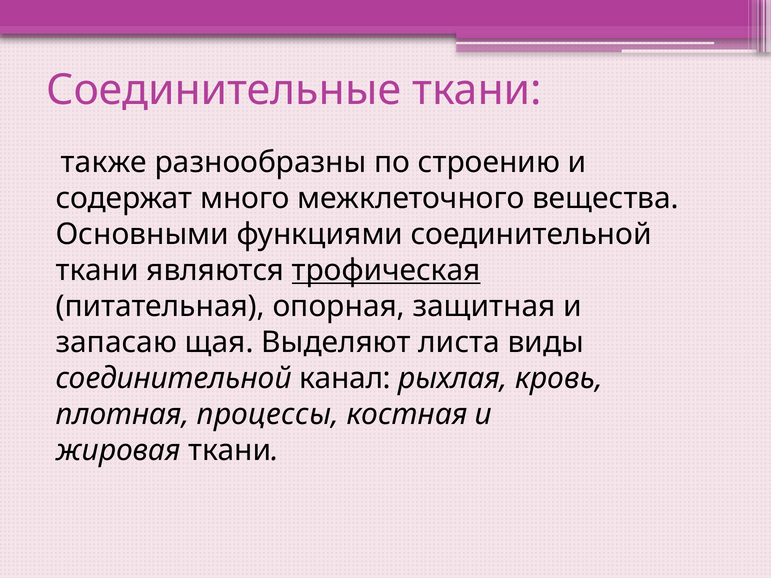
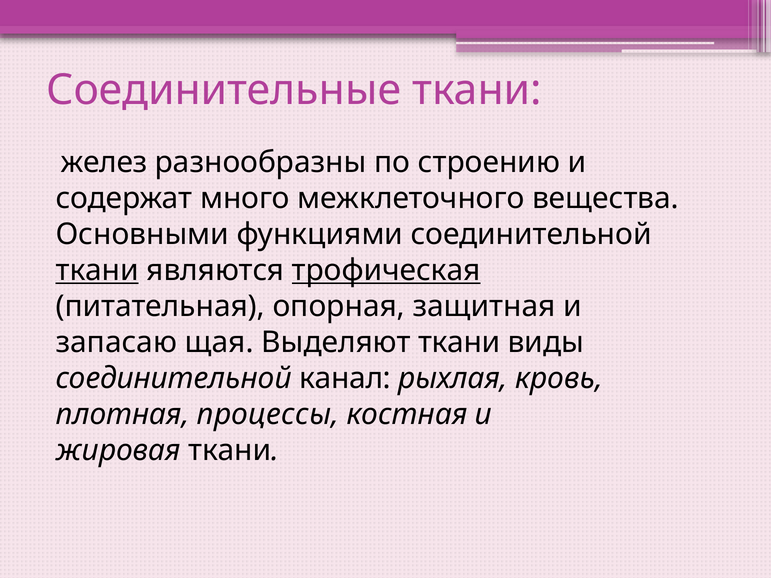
также: также -> желез (104, 162)
ткани underline: none -> present (97, 270)
Выделяют листа: листа -> ткани (459, 342)
